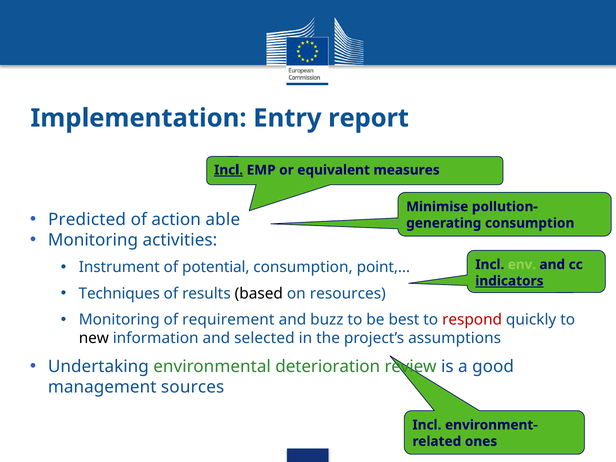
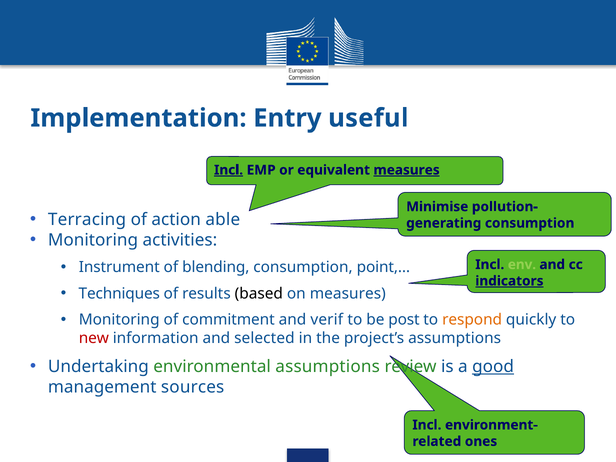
report: report -> useful (368, 118)
measures underline: none -> present (407, 170)
Predicted: Predicted -> Terracing (87, 220)
potential: potential -> blending (216, 267)
on resources: resources -> measures (348, 294)
requirement: requirement -> commitment (228, 320)
buzz: buzz -> verif (327, 320)
best: best -> post (404, 320)
respond colour: red -> orange (472, 320)
new colour: black -> red (94, 338)
environmental deterioration: deterioration -> assumptions (328, 366)
good underline: none -> present (493, 366)
